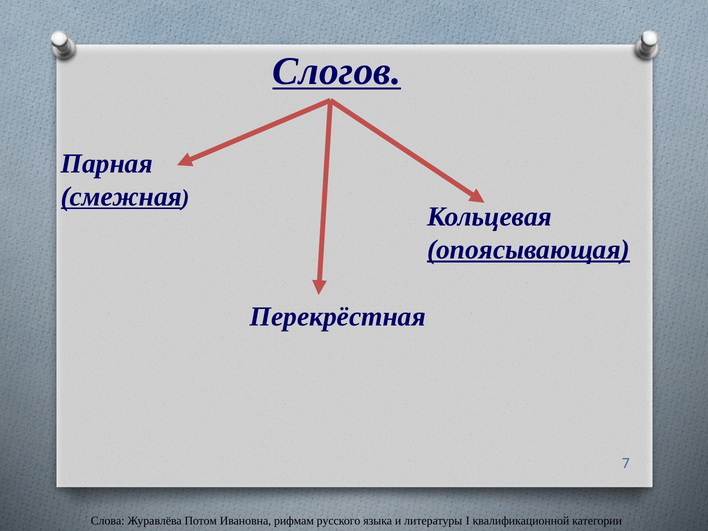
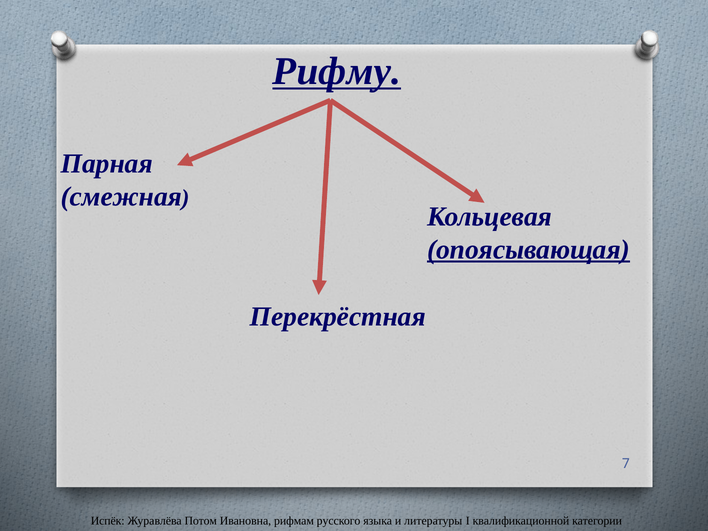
Слогов: Слогов -> Рифму (337, 71)
смежная underline: present -> none (121, 197)
Слова: Слова -> Испёк (108, 521)
